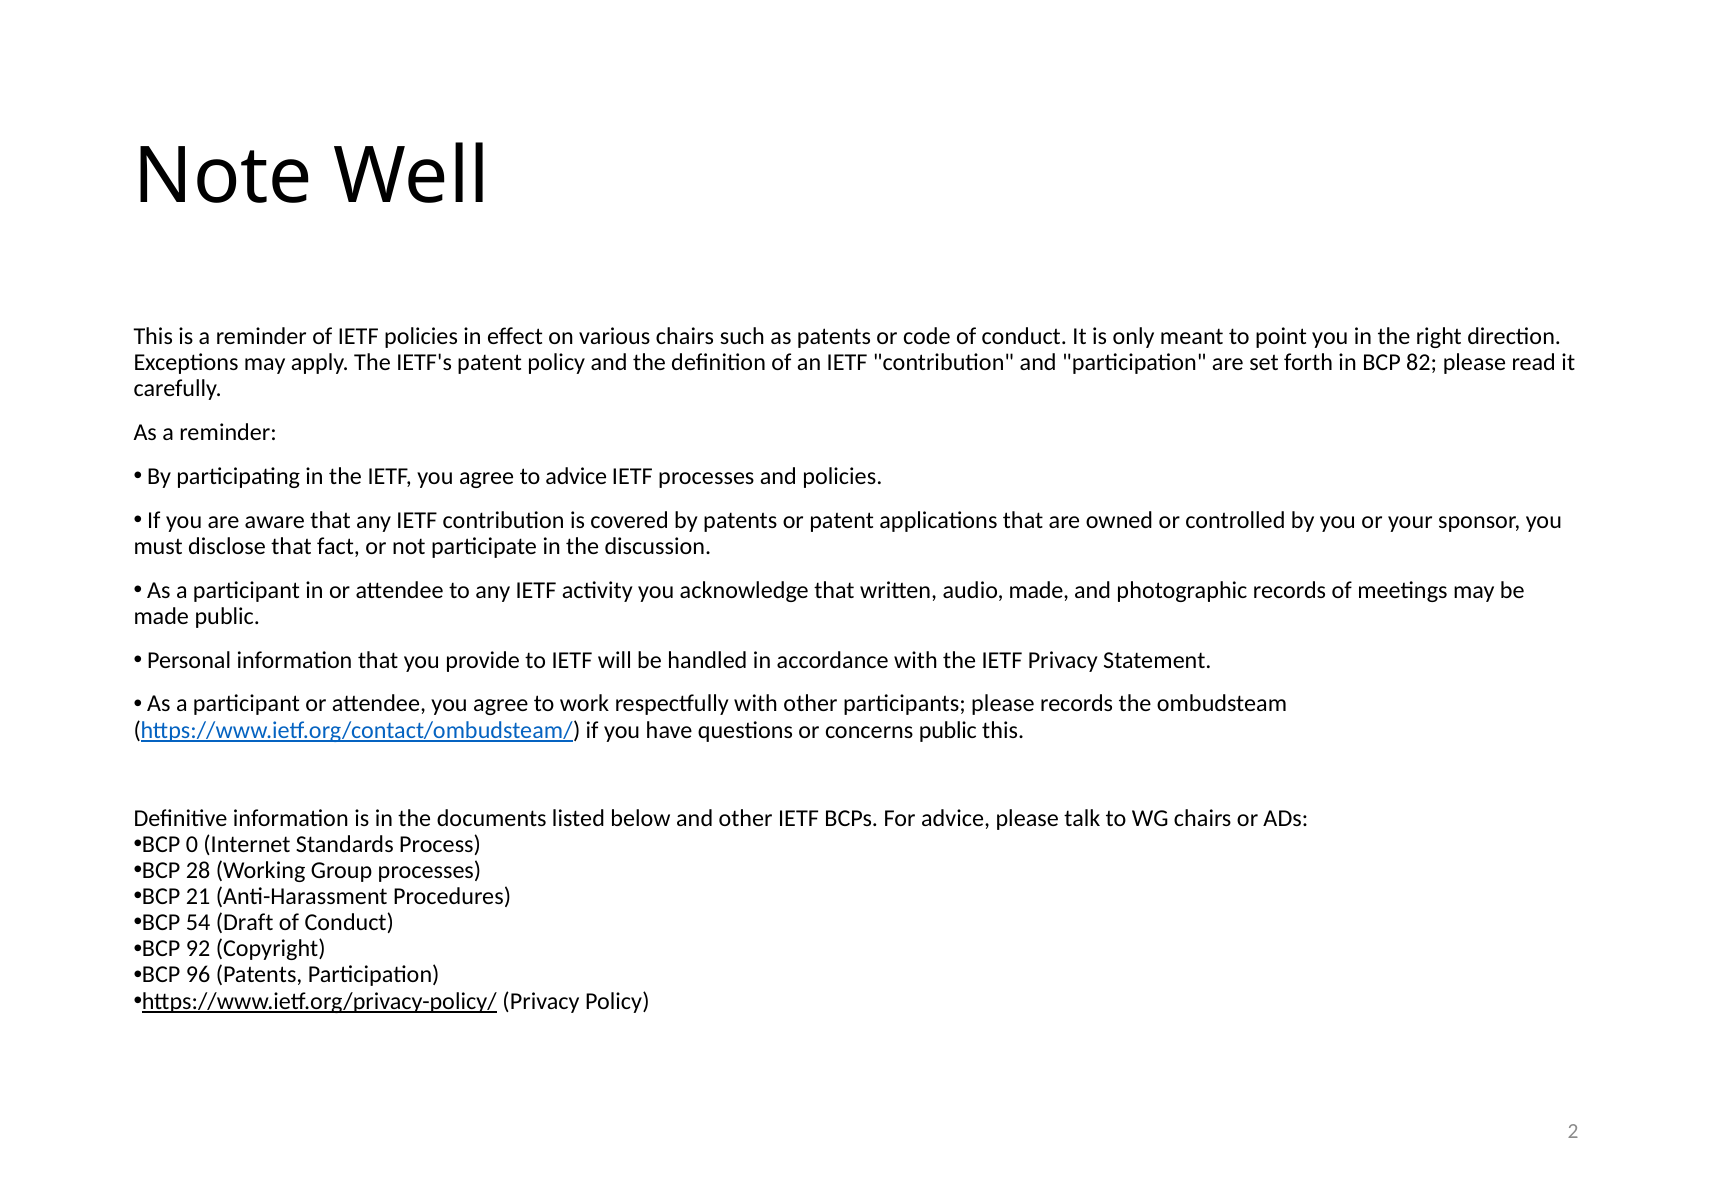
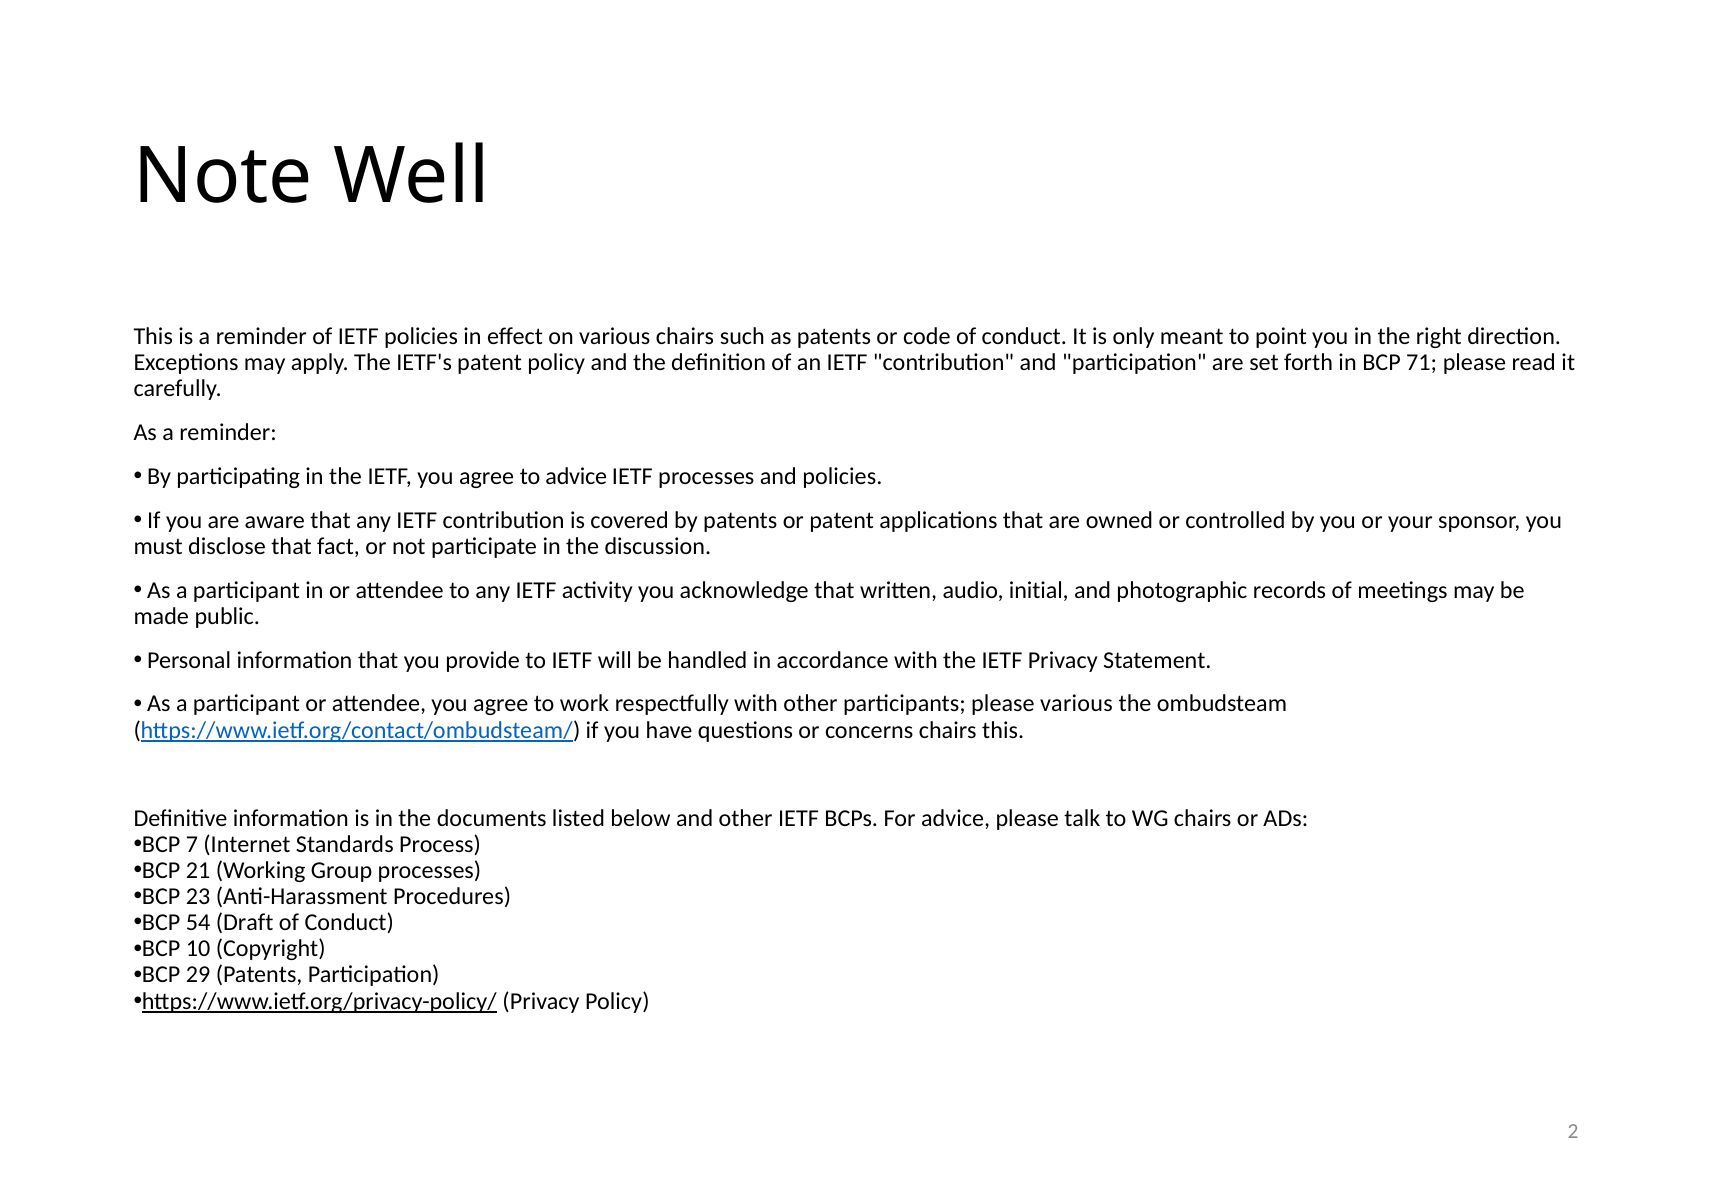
82: 82 -> 71 (1422, 362)
audio made: made -> initial (1039, 590)
please records: records -> various (1076, 704)
concerns public: public -> chairs (948, 731)
0: 0 -> 7 (192, 845)
28: 28 -> 21 (198, 871)
21: 21 -> 23 (198, 897)
92: 92 -> 10 (198, 949)
96: 96 -> 29 (198, 975)
